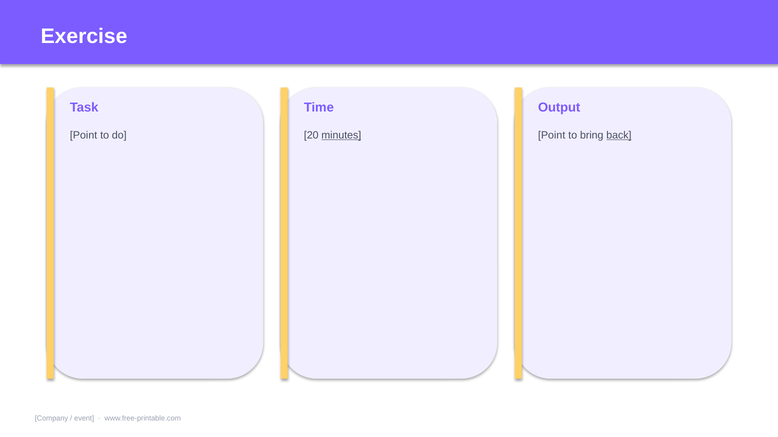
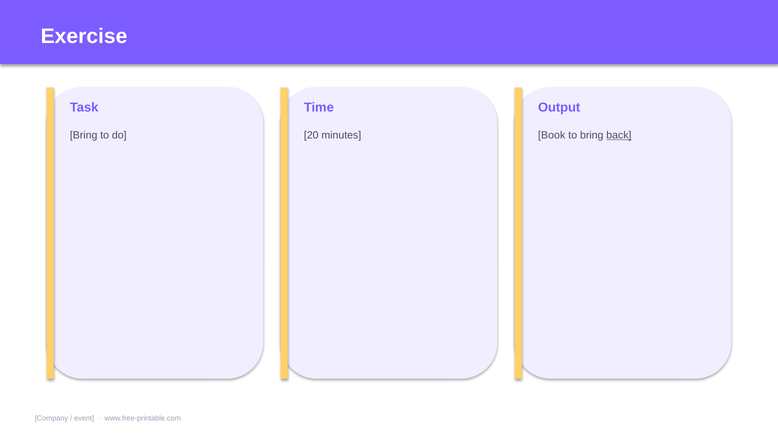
Point: Point -> Bring (84, 135)
minutes underline: present -> none (341, 135)
Point: Point -> Book (552, 135)
